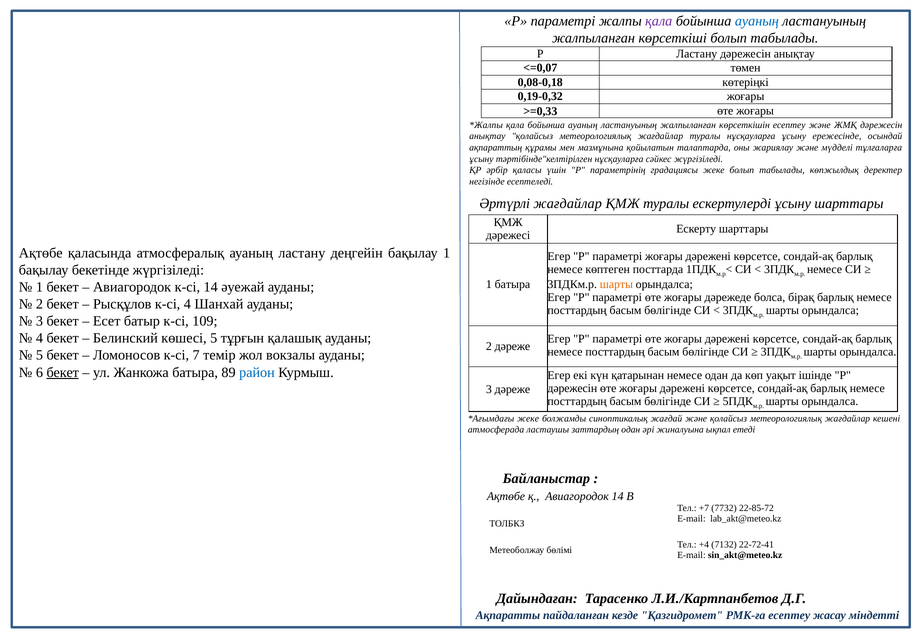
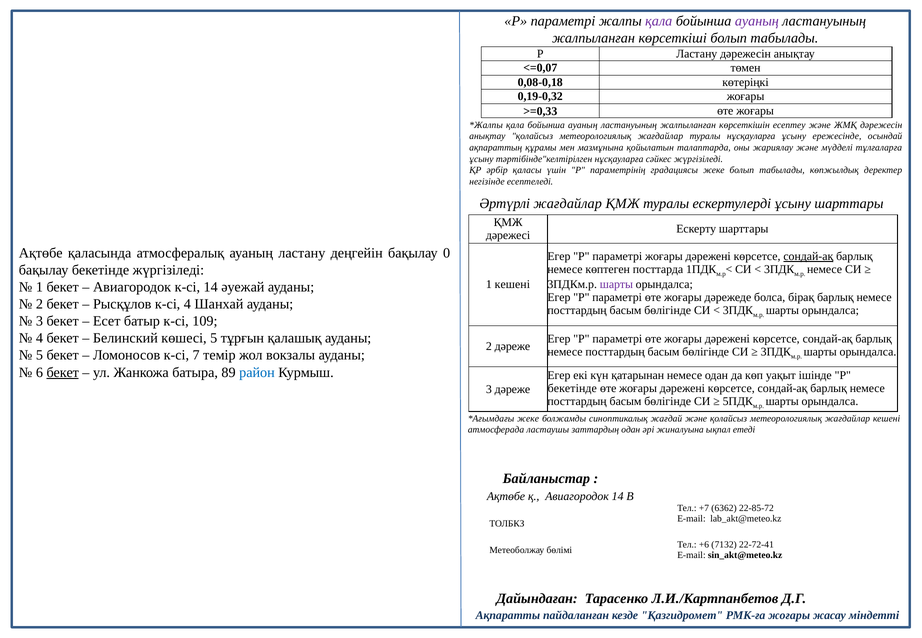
ауаның colour: blue -> purple (757, 21)
бақылау 1: 1 -> 0 (447, 253)
сондай-ақ underline: none -> present (808, 257)
1 батыра: батыра -> кешені (512, 285)
шарты colour: orange -> purple (616, 285)
дәрежесін: дәрежесін -> бекетінде (572, 389)
7732: 7732 -> 6362 (724, 508)
+4: +4 -> +6 (704, 545)
РМК-ға есептеу: есептеу -> жоғары (789, 616)
